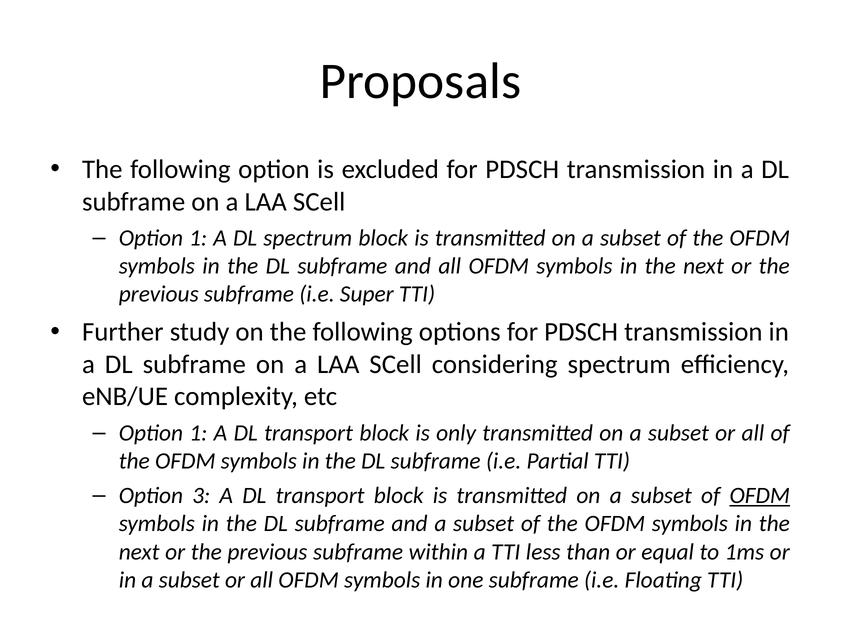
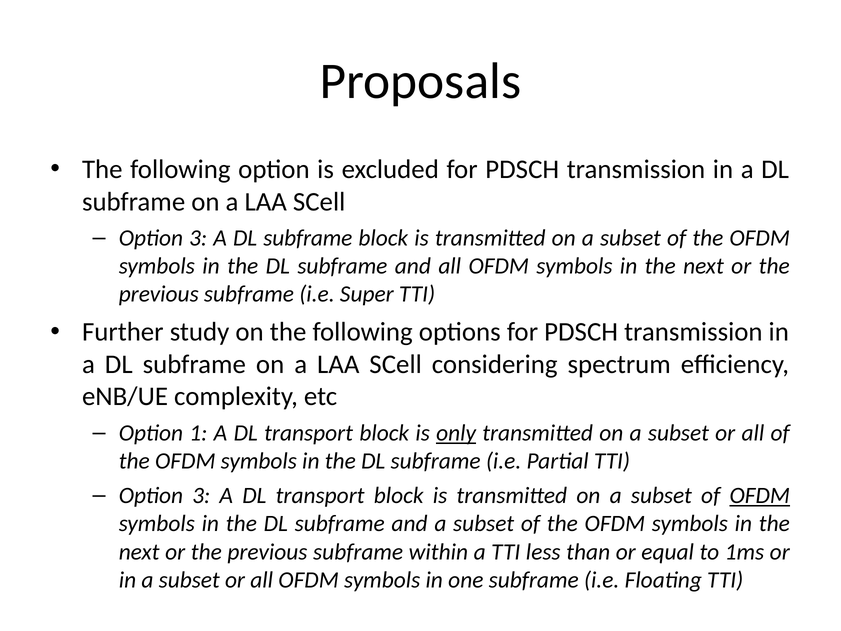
1: 1 -> 3 (198, 238)
spectrum: spectrum -> subframe (308, 238)
only underline: none -> present (456, 433)
